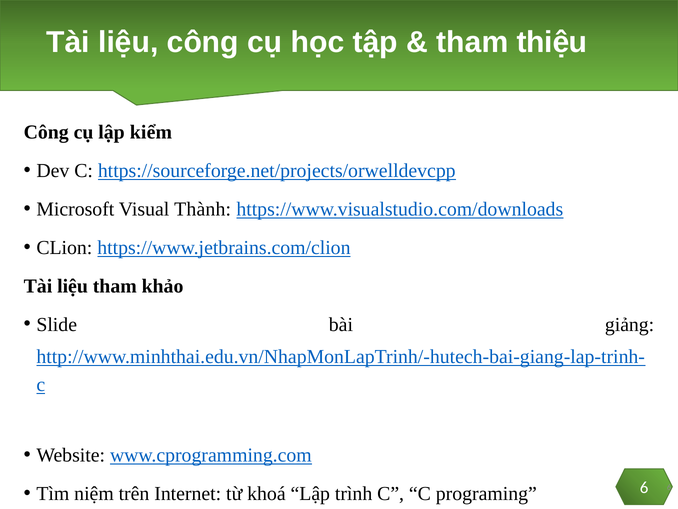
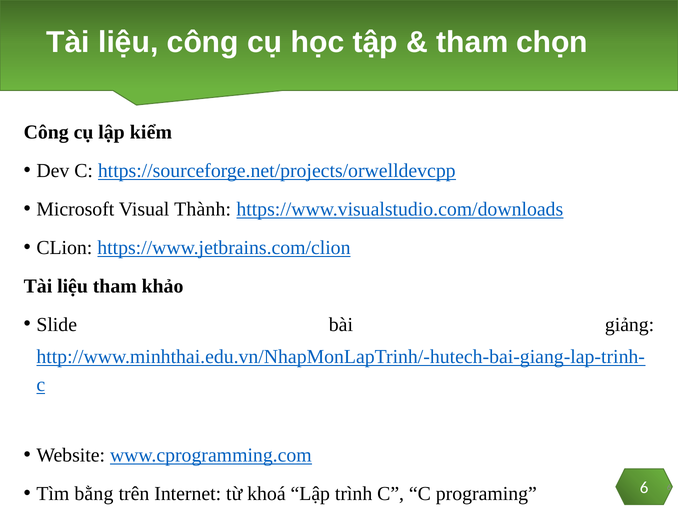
thiệu: thiệu -> chọn (552, 42)
niệm: niệm -> bằng (94, 493)
